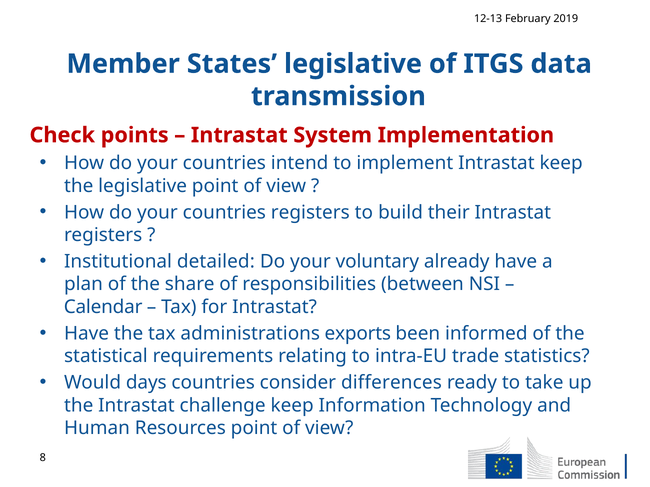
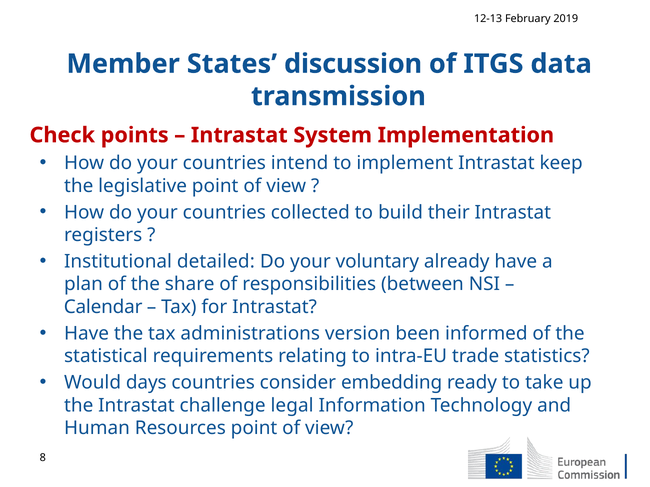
States legislative: legislative -> discussion (353, 64)
countries registers: registers -> collected (310, 212)
exports: exports -> version (358, 334)
differences: differences -> embedding (392, 383)
challenge keep: keep -> legal (292, 406)
